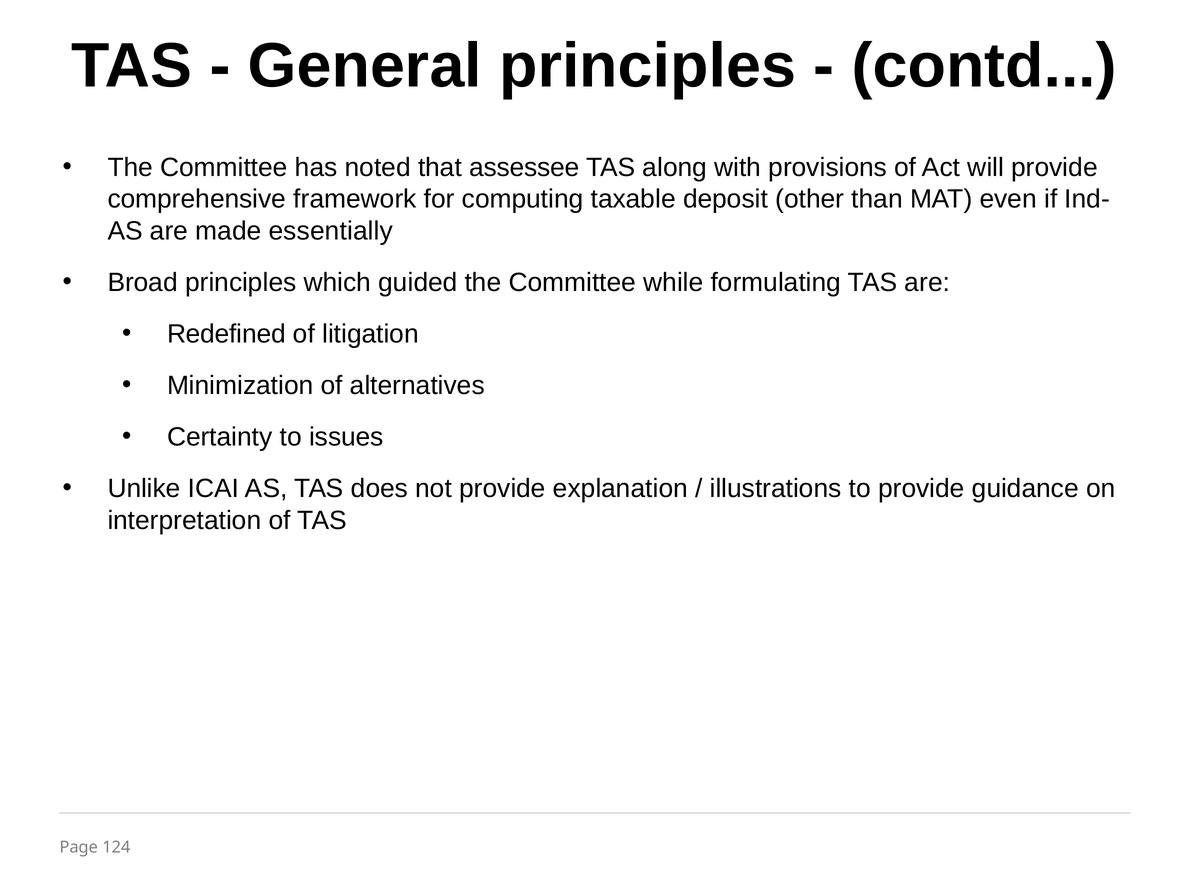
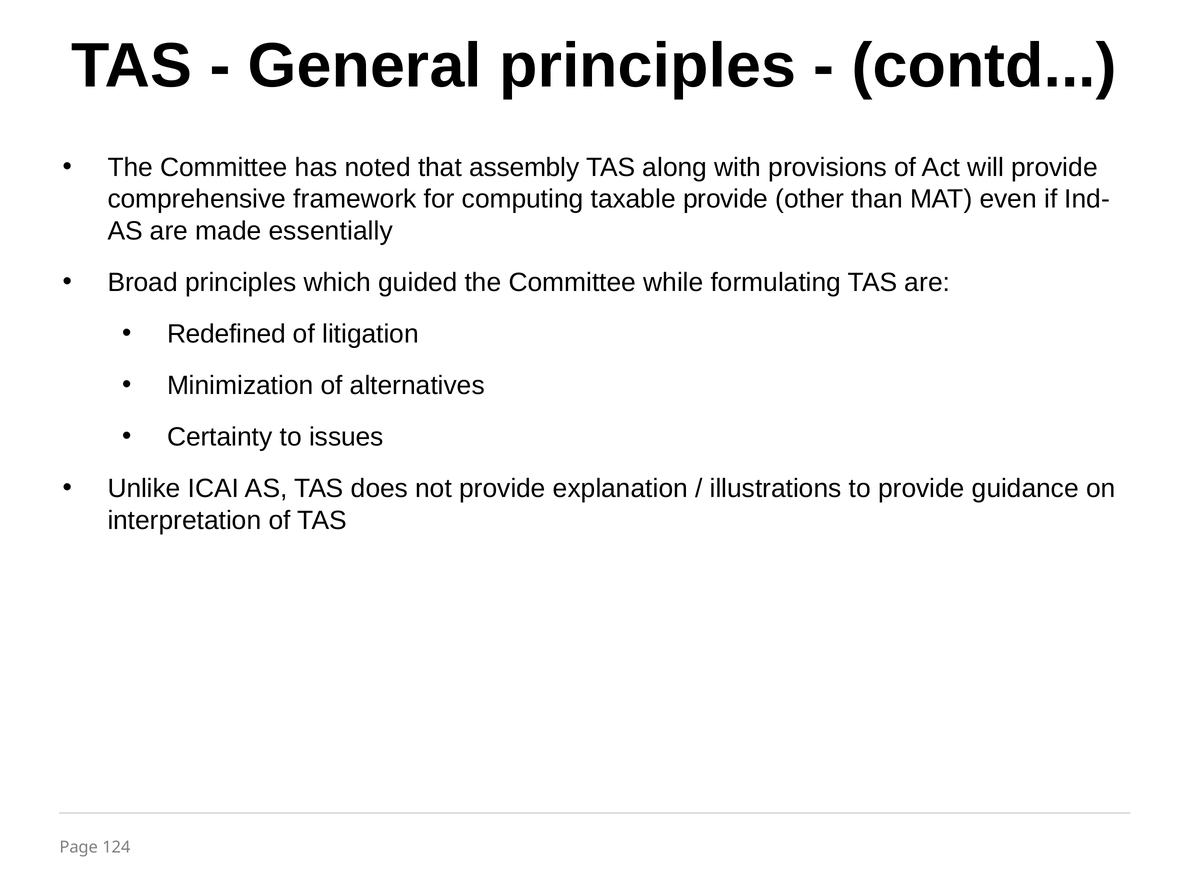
assessee: assessee -> assembly (524, 167)
taxable deposit: deposit -> provide (726, 199)
